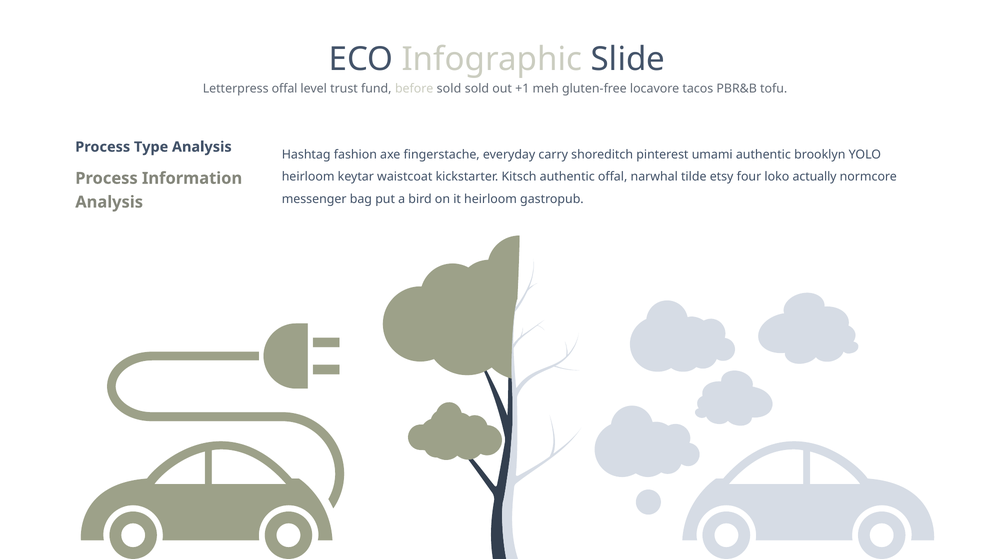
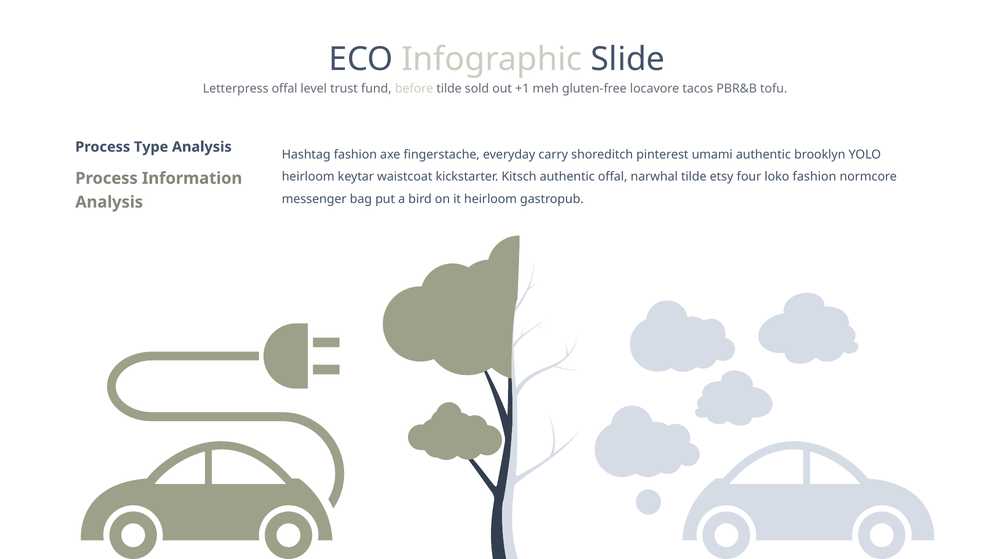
before sold: sold -> tilde (449, 88)
loko actually: actually -> fashion (814, 177)
